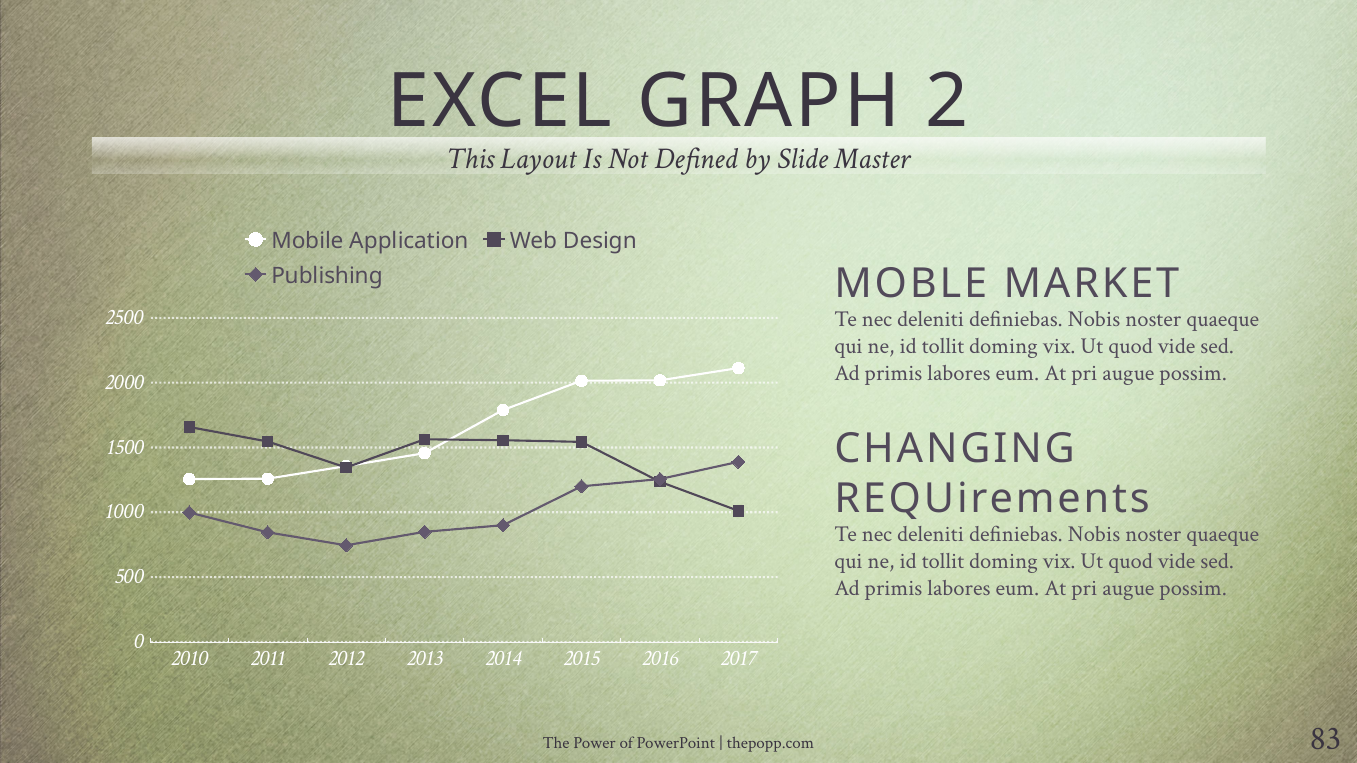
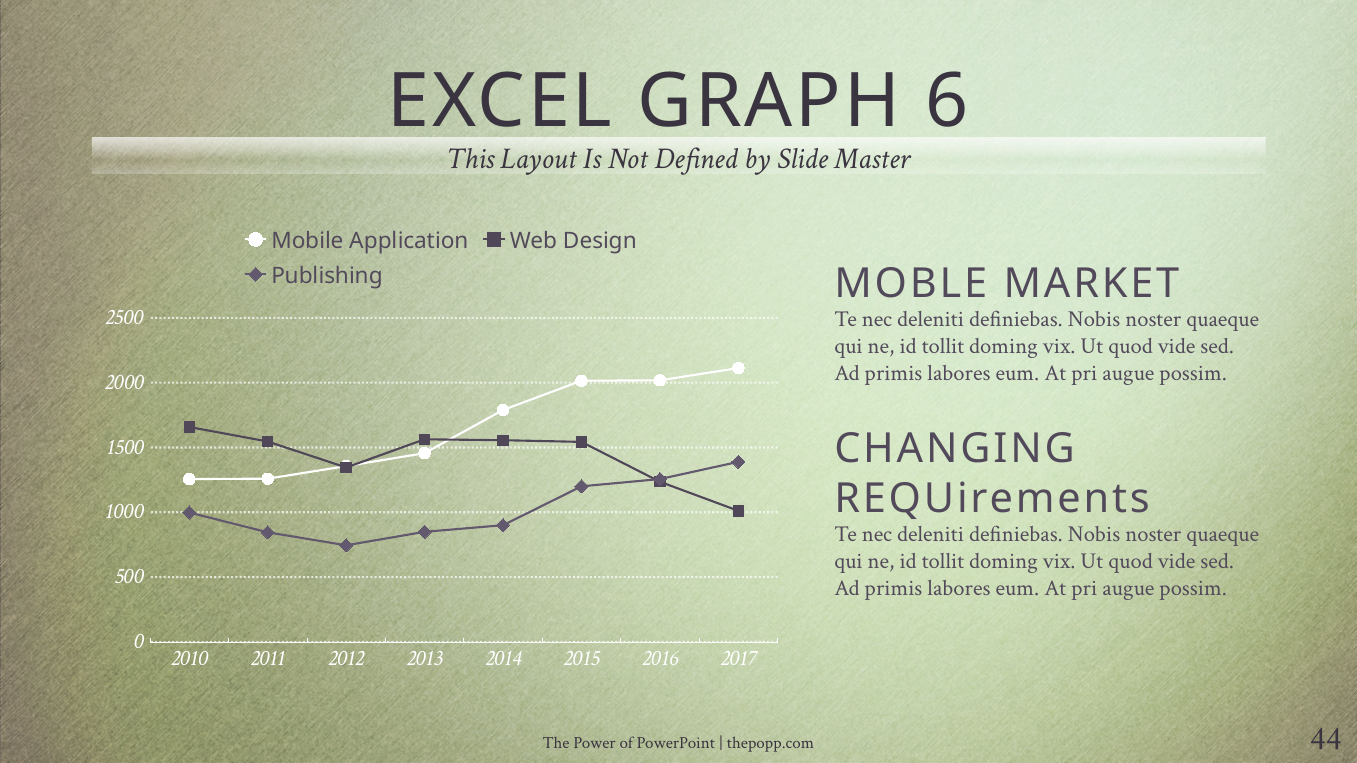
2: 2 -> 6 (947, 101)
83: 83 -> 44 (1326, 739)
